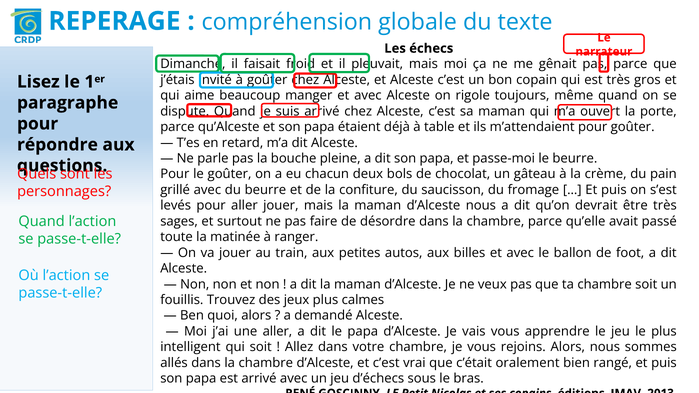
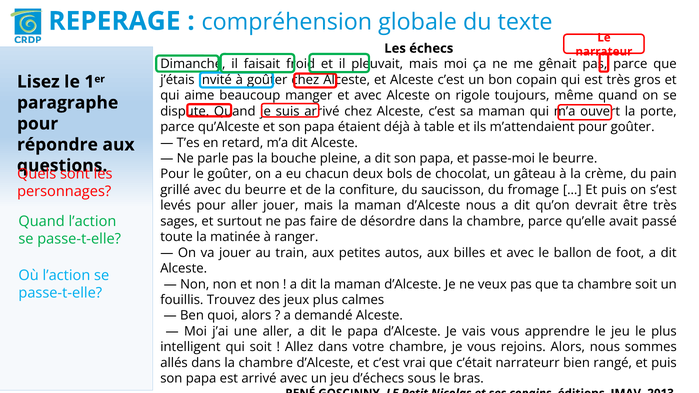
oralement: oralement -> narrateurr (528, 363)
